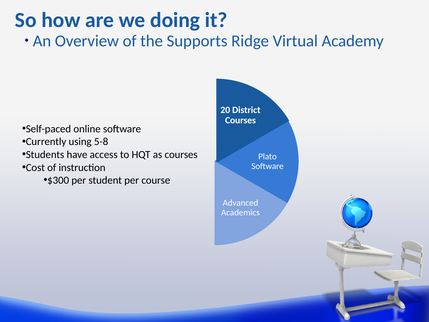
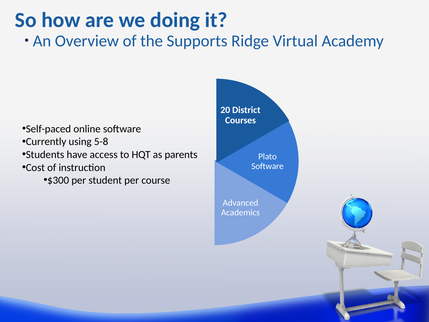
as courses: courses -> parents (181, 154)
